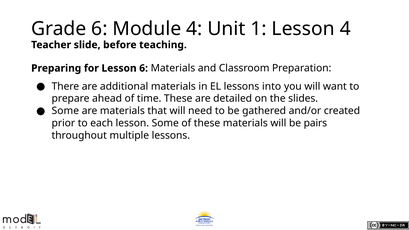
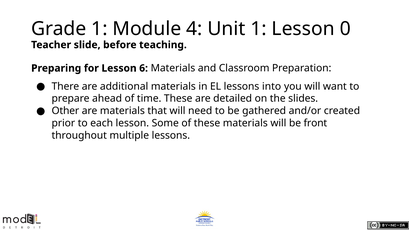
Grade 6: 6 -> 1 (99, 29)
Lesson 4: 4 -> 0 (345, 29)
Some: Some -> Other (65, 111)
pairs: pairs -> front (315, 123)
